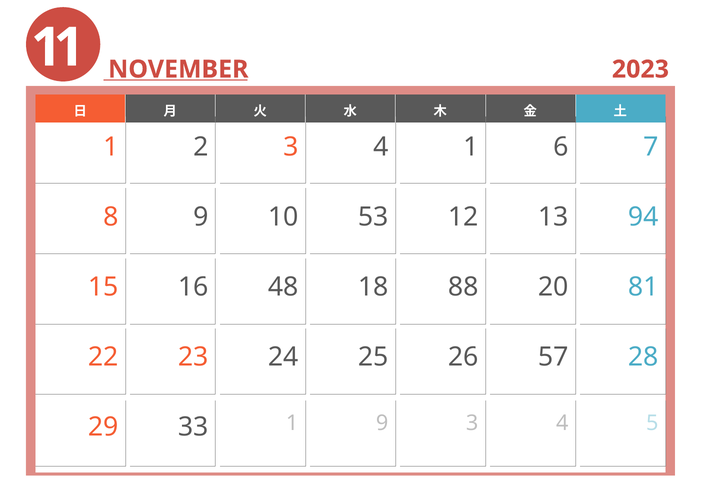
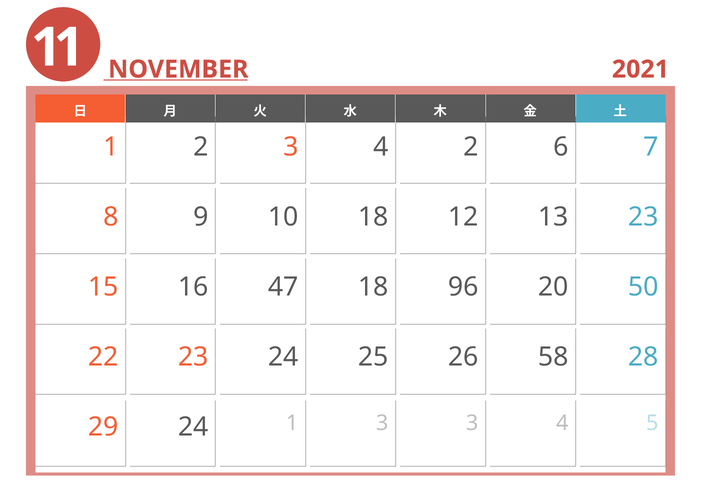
2023: 2023 -> 2021 (640, 69)
4 1: 1 -> 2 (471, 147)
10 53: 53 -> 18 (373, 217)
13 94: 94 -> 23 (643, 217)
48: 48 -> 47 (283, 287)
88: 88 -> 96 (463, 287)
81: 81 -> 50 (643, 287)
57: 57 -> 58 (553, 357)
29 33: 33 -> 24 (193, 427)
1 9: 9 -> 3 (382, 423)
